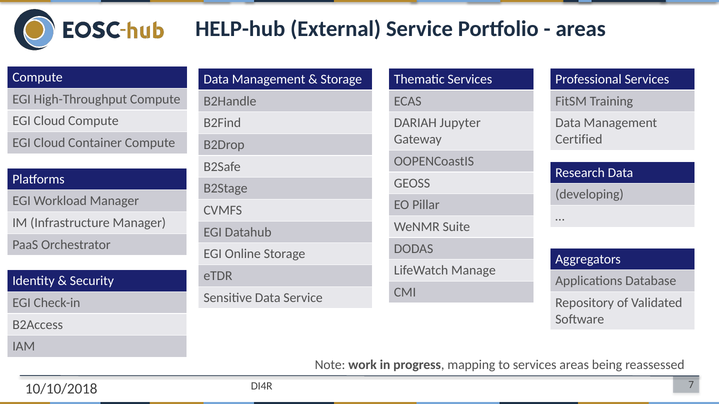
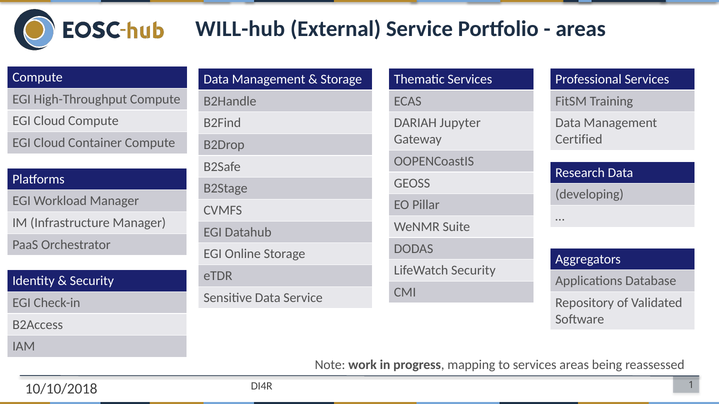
HELP-hub: HELP-hub -> WILL-hub (240, 29)
LifeWatch Manage: Manage -> Security (473, 271)
7: 7 -> 1 (691, 386)
